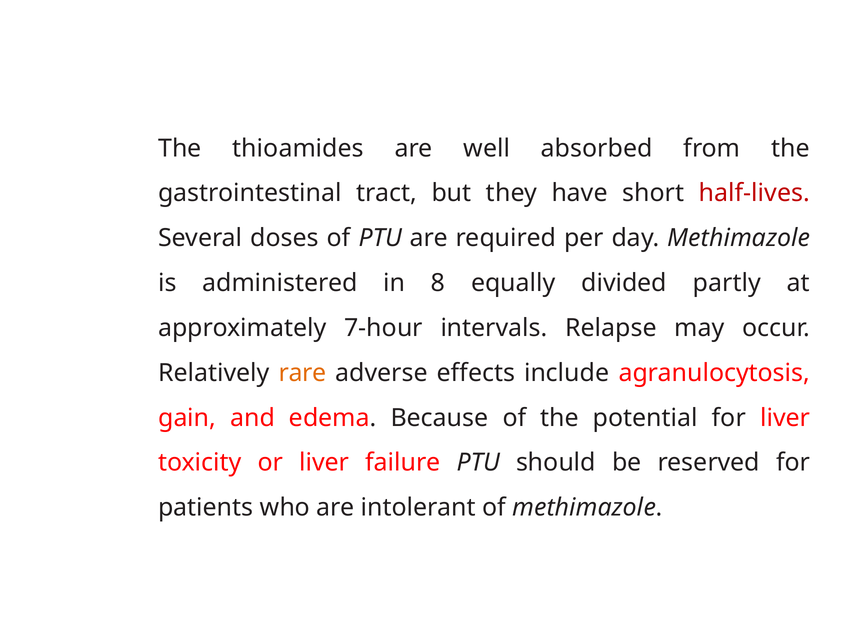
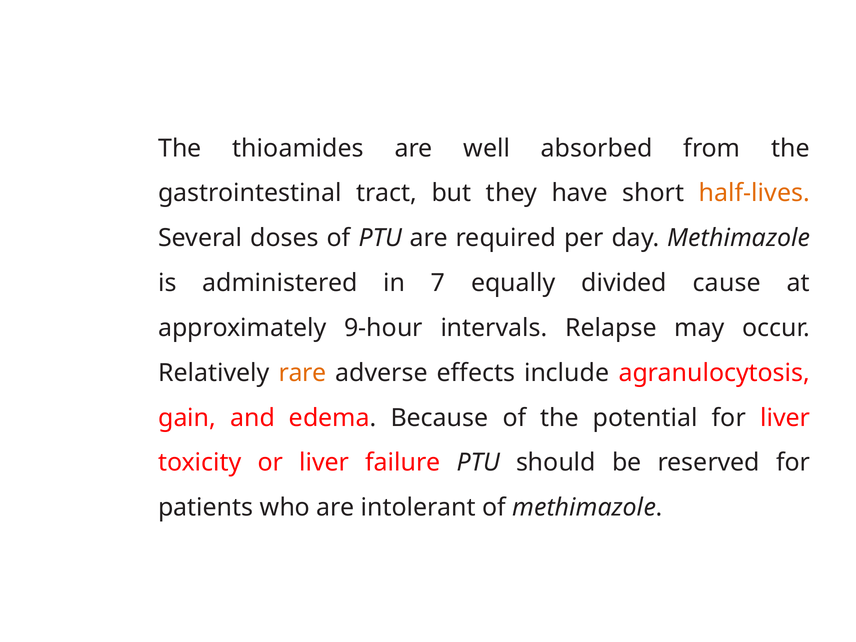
half-lives colour: red -> orange (754, 193)
8: 8 -> 7 (438, 283)
partly: partly -> cause (727, 283)
7-hour: 7-hour -> 9-hour (383, 328)
